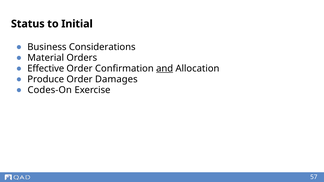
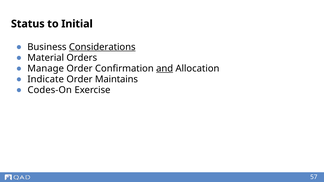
Considerations underline: none -> present (102, 47)
Effective: Effective -> Manage (46, 69)
Produce: Produce -> Indicate (46, 79)
Damages: Damages -> Maintains (116, 79)
